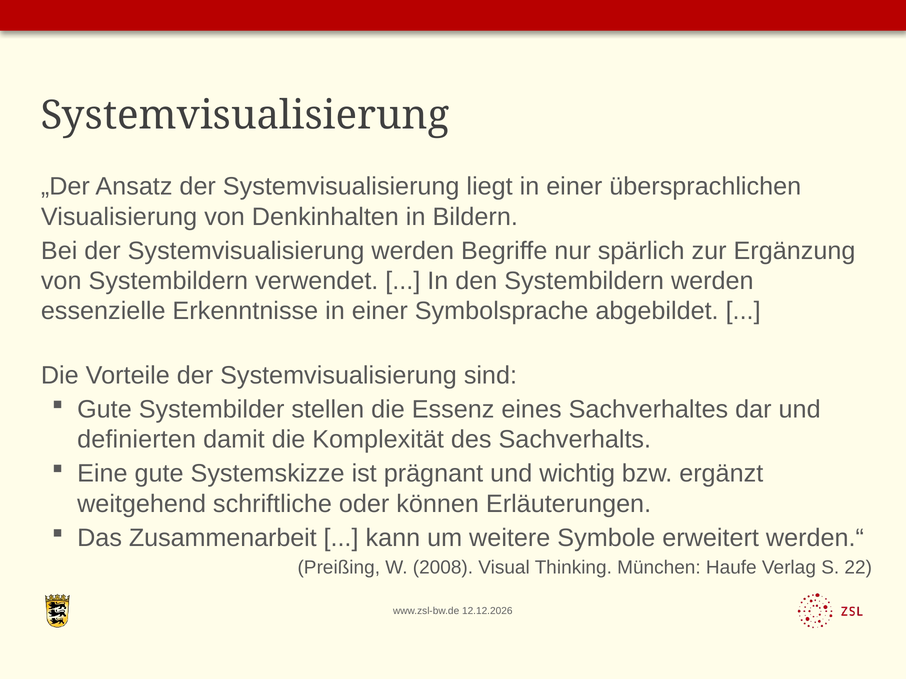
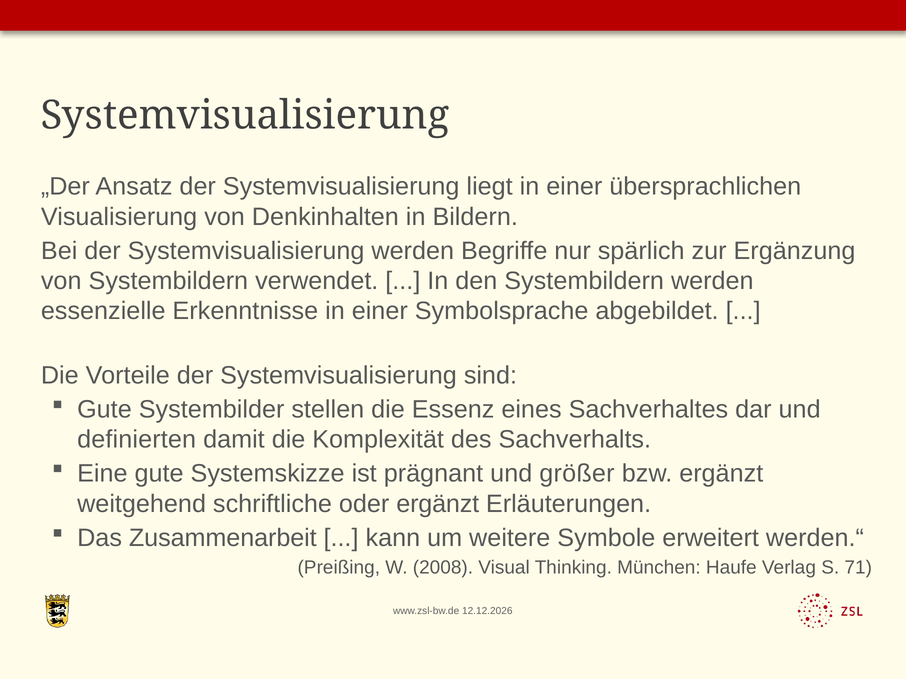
wichtig: wichtig -> größer (577, 474)
oder können: können -> ergänzt (438, 504)
22: 22 -> 71 (858, 568)
